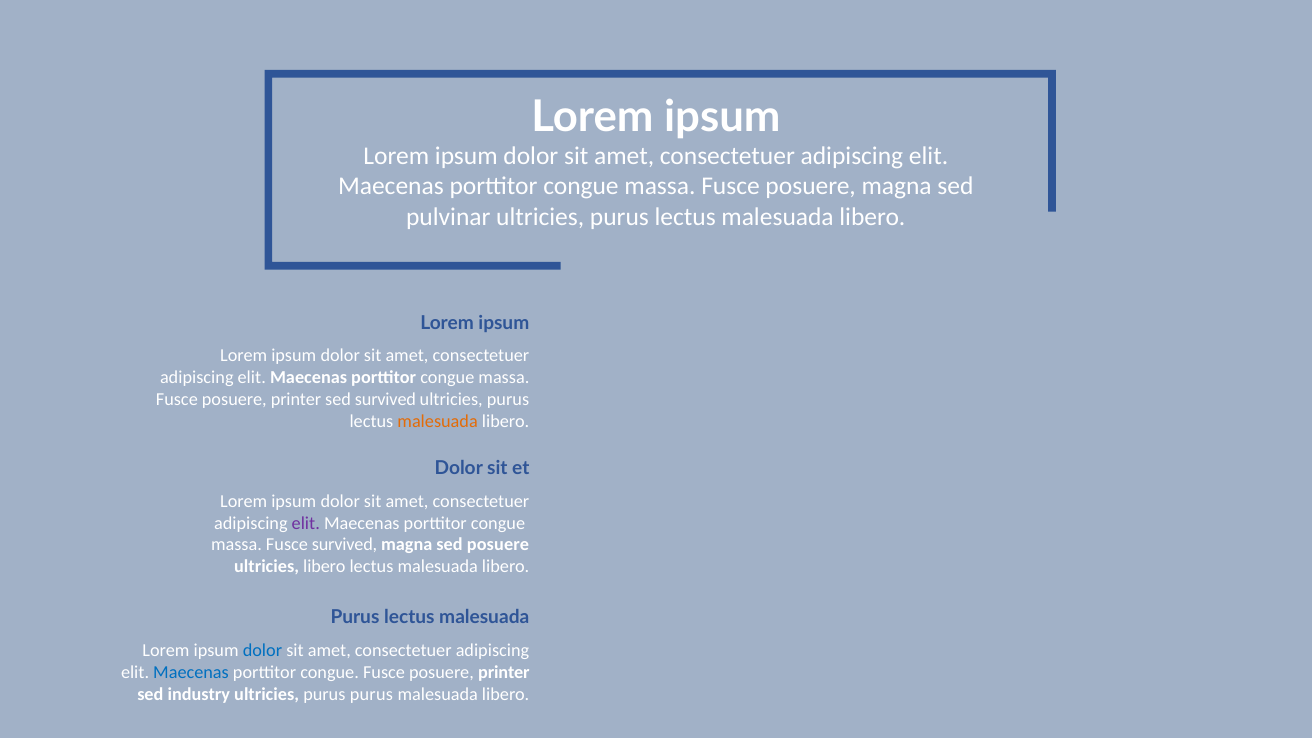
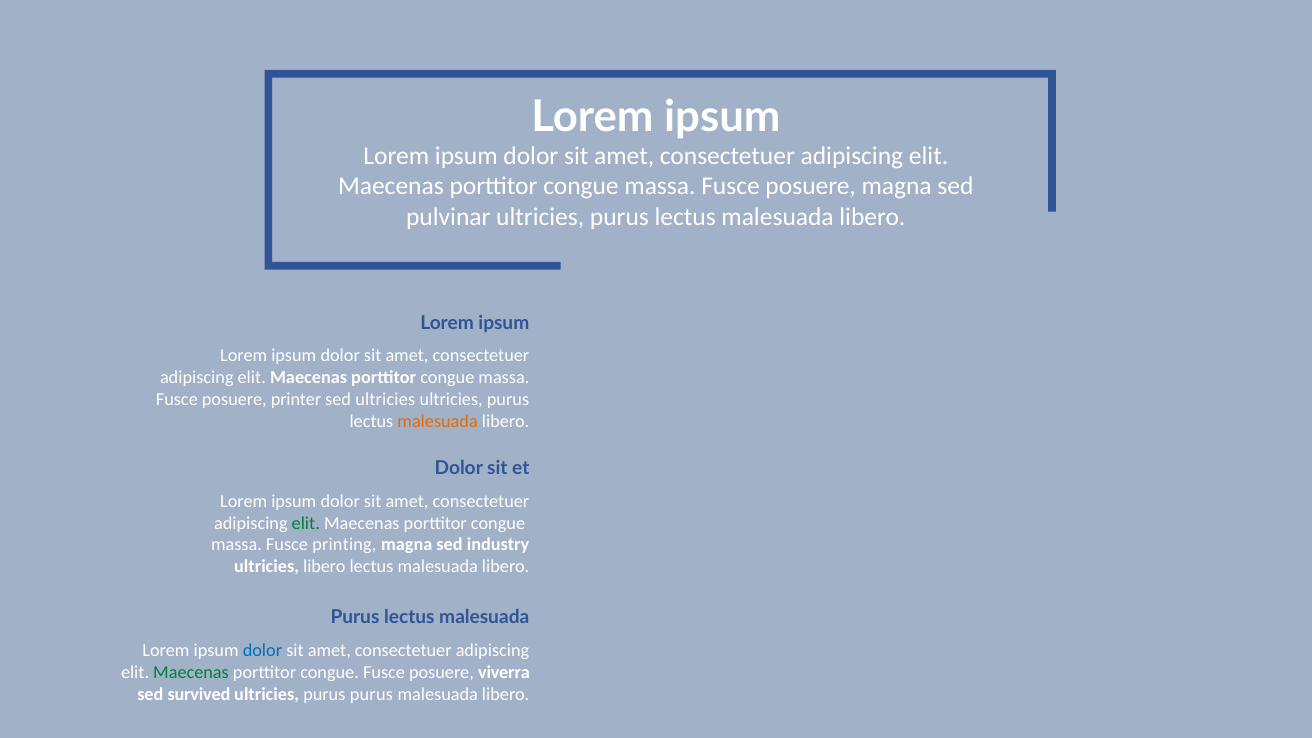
sed survived: survived -> ultricies (385, 400)
elit colour: purple -> green (306, 523)
Fusce survived: survived -> printing (344, 545)
sed posuere: posuere -> industry (498, 545)
Maecenas colour: blue -> green (191, 673)
congue Fusce posuere printer: printer -> viverra (504, 673)
industry: industry -> survived (199, 695)
